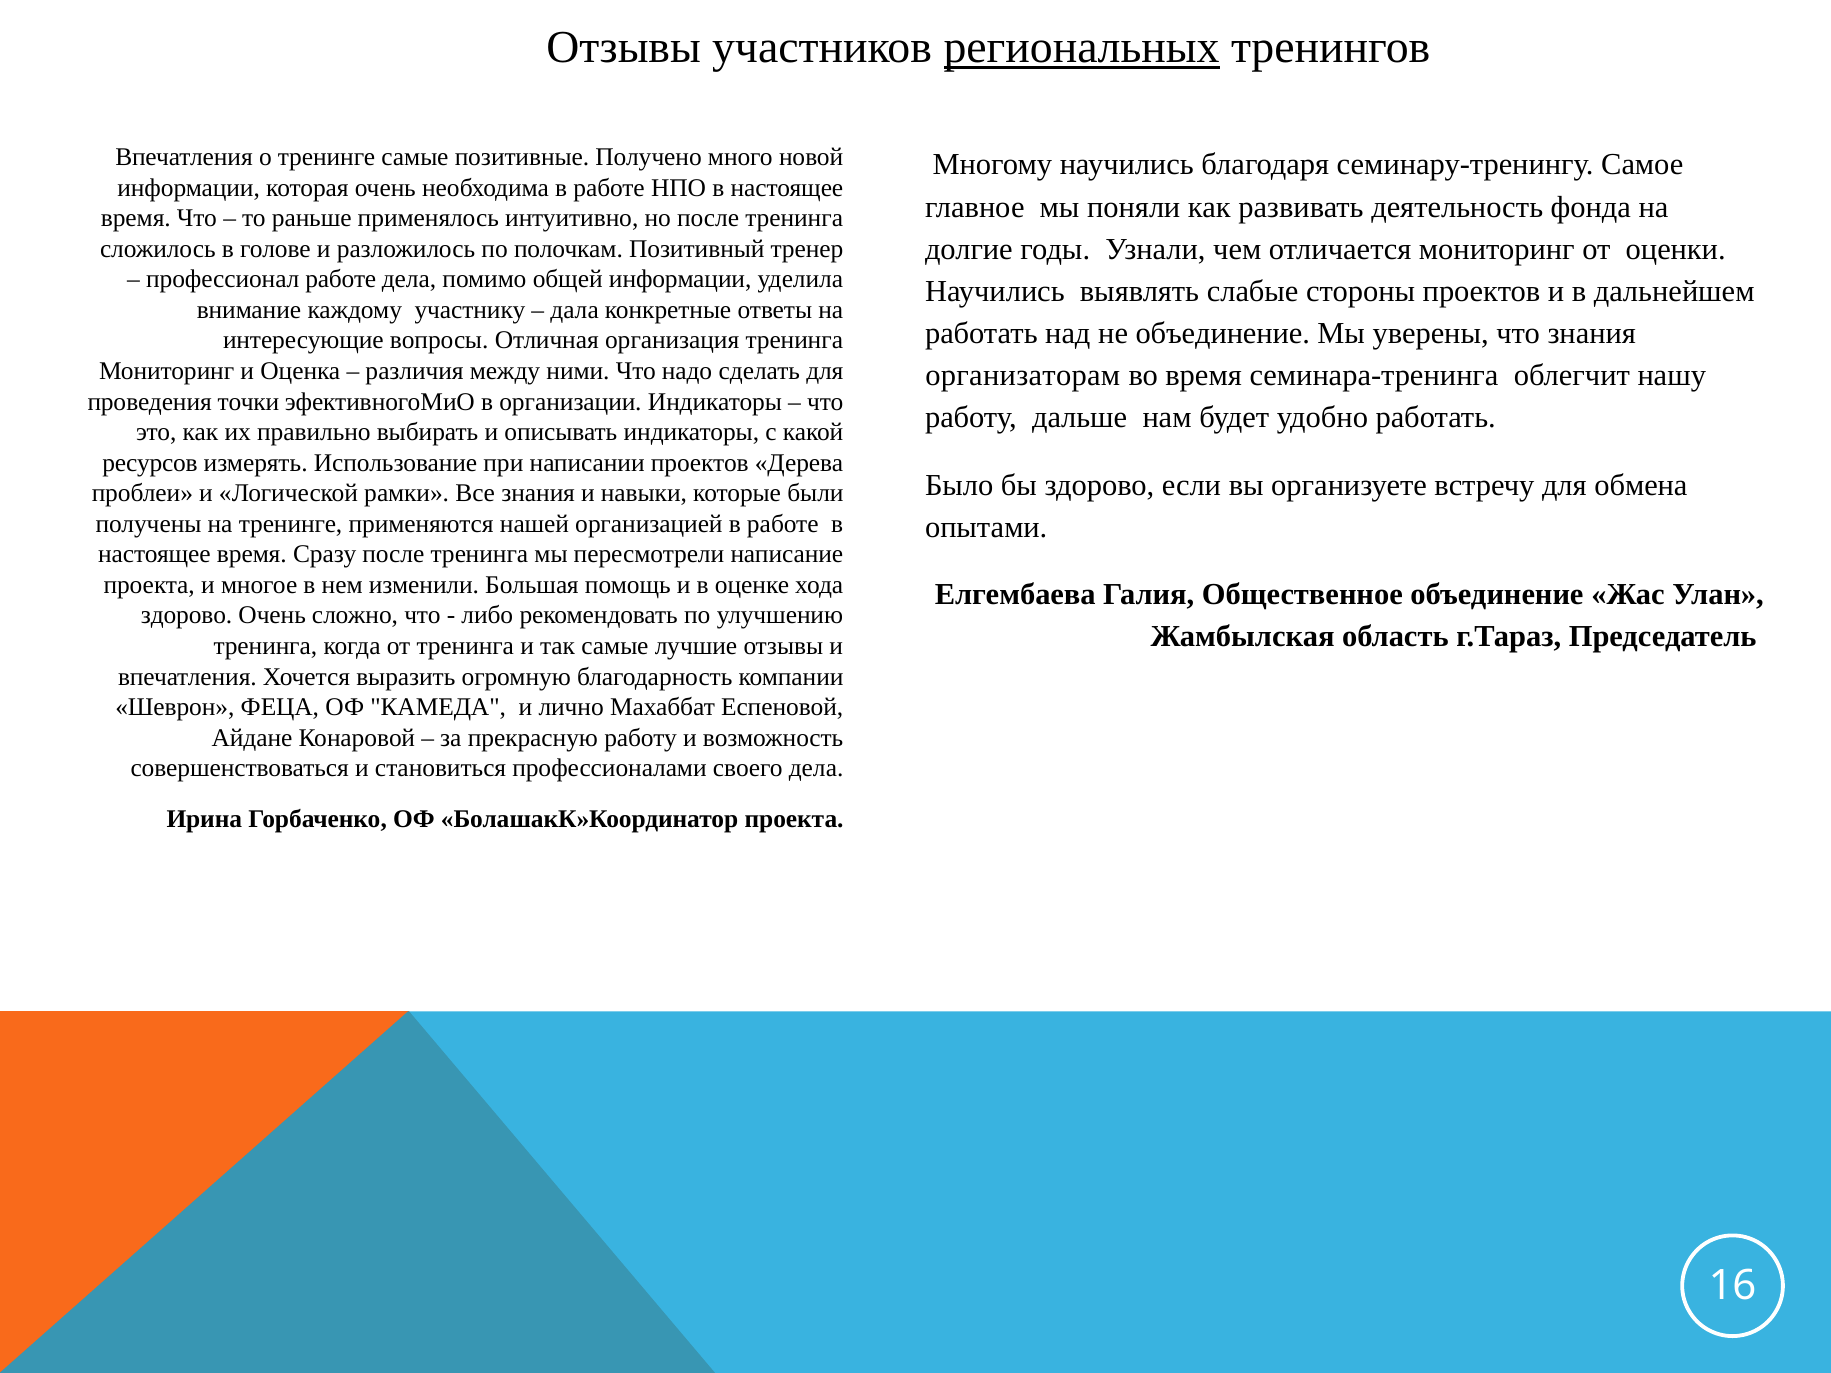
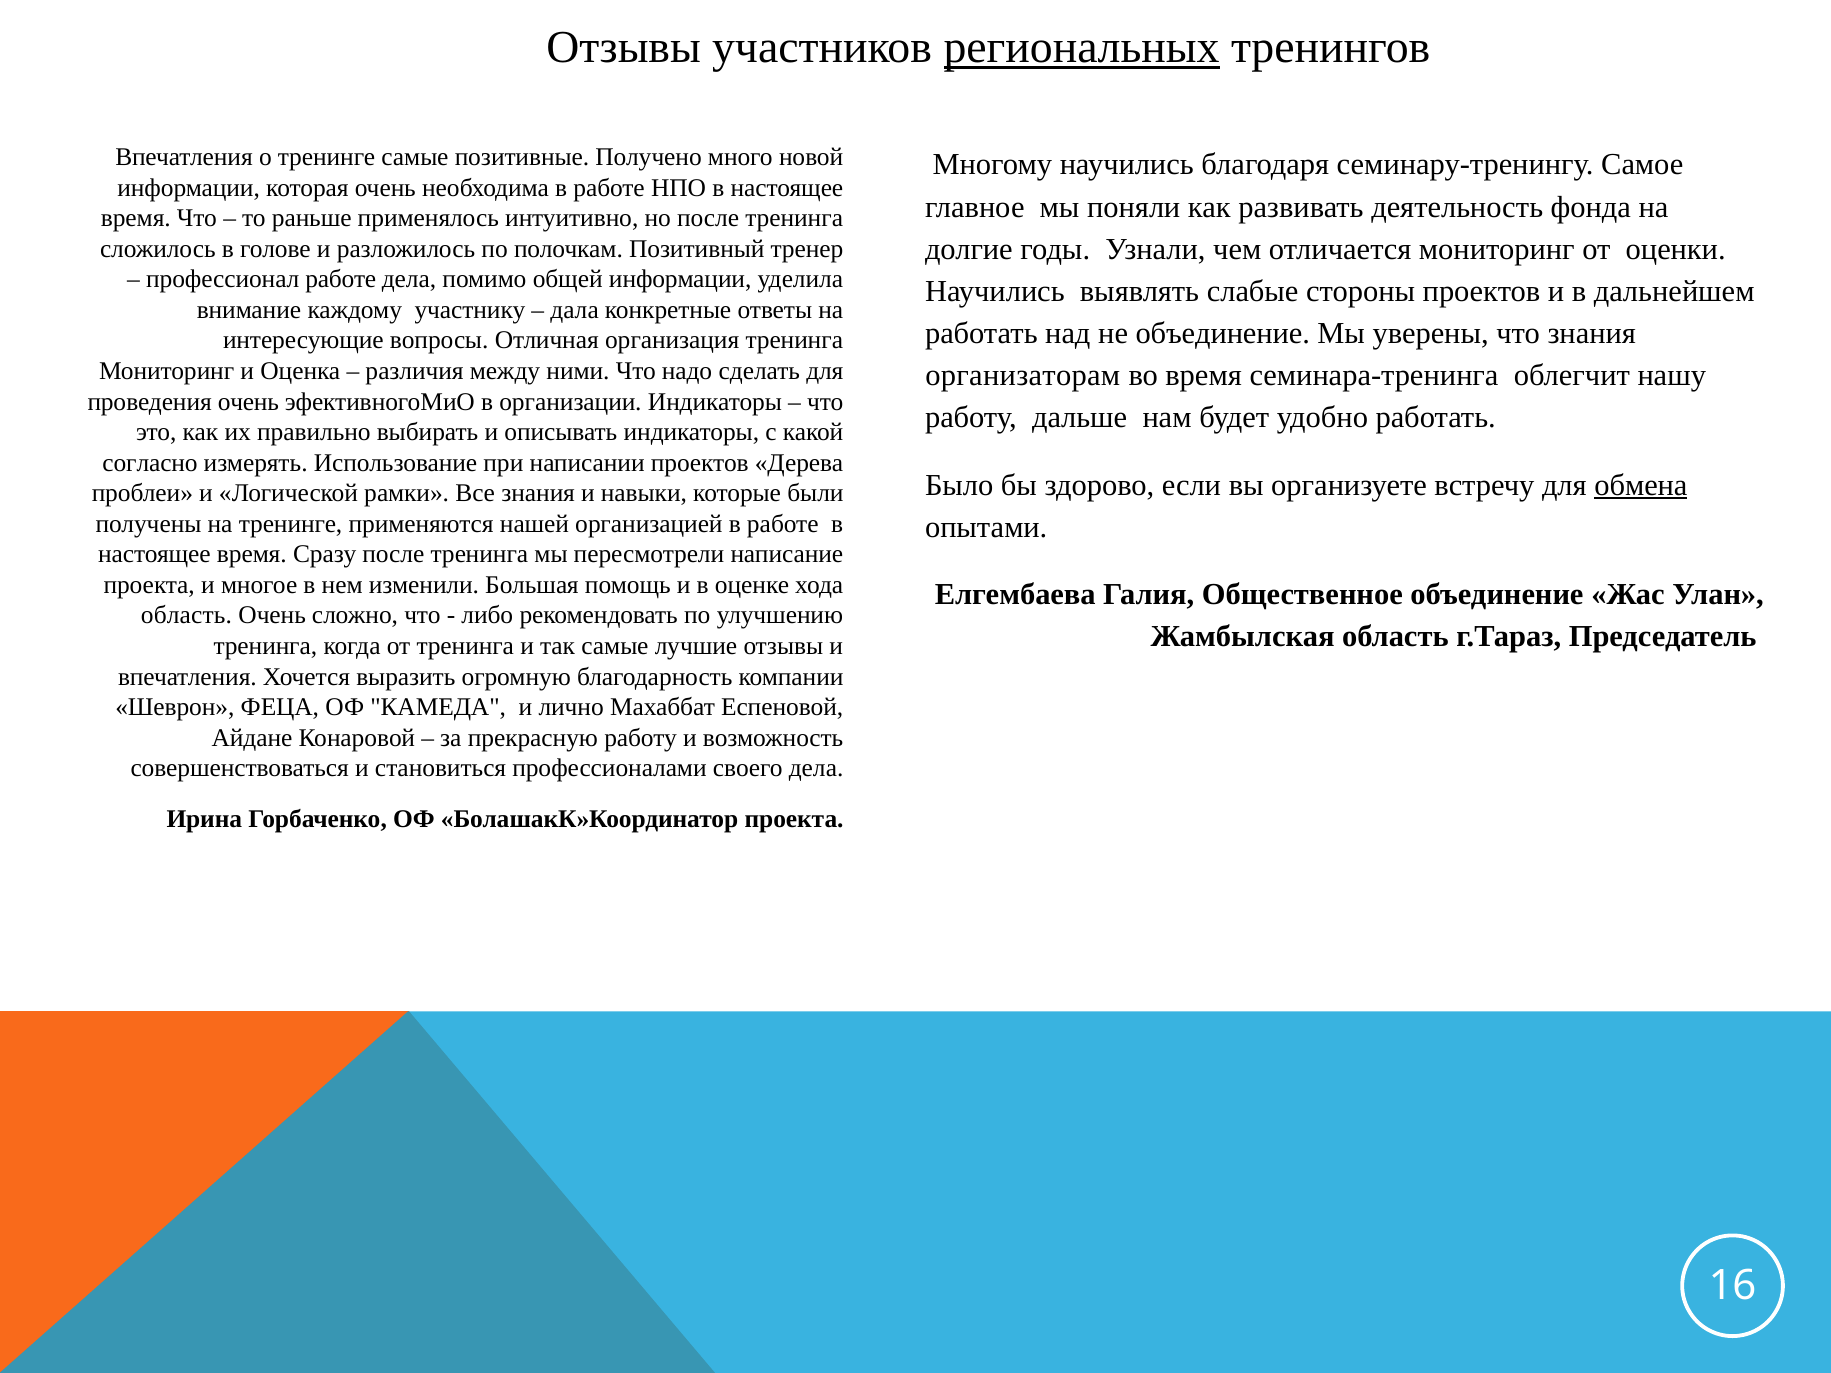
проведения точки: точки -> очень (248, 402)
ресурсов: ресурсов -> согласно (150, 463)
обмена underline: none -> present (1641, 485)
здорово: здорово -> область (186, 616)
